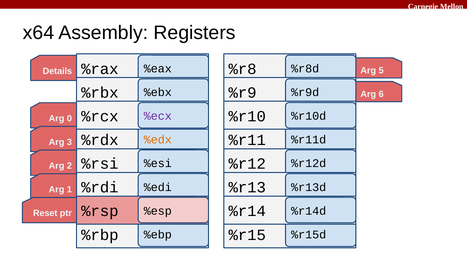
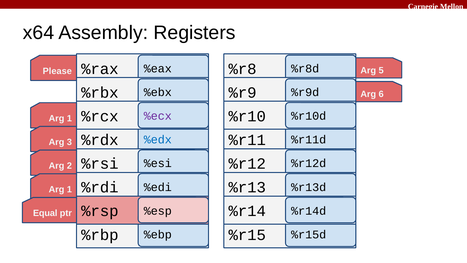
Details: Details -> Please (57, 71)
0: 0 -> 1 (69, 118)
%edx colour: orange -> blue (158, 140)
Reset: Reset -> Equal (45, 213)
